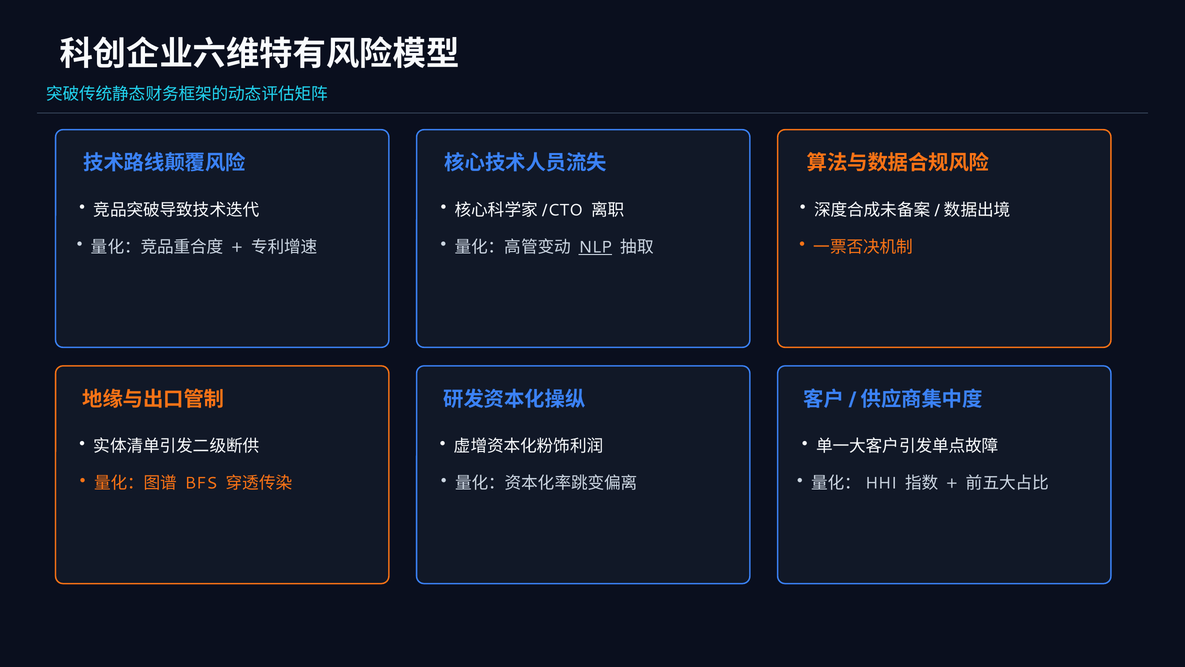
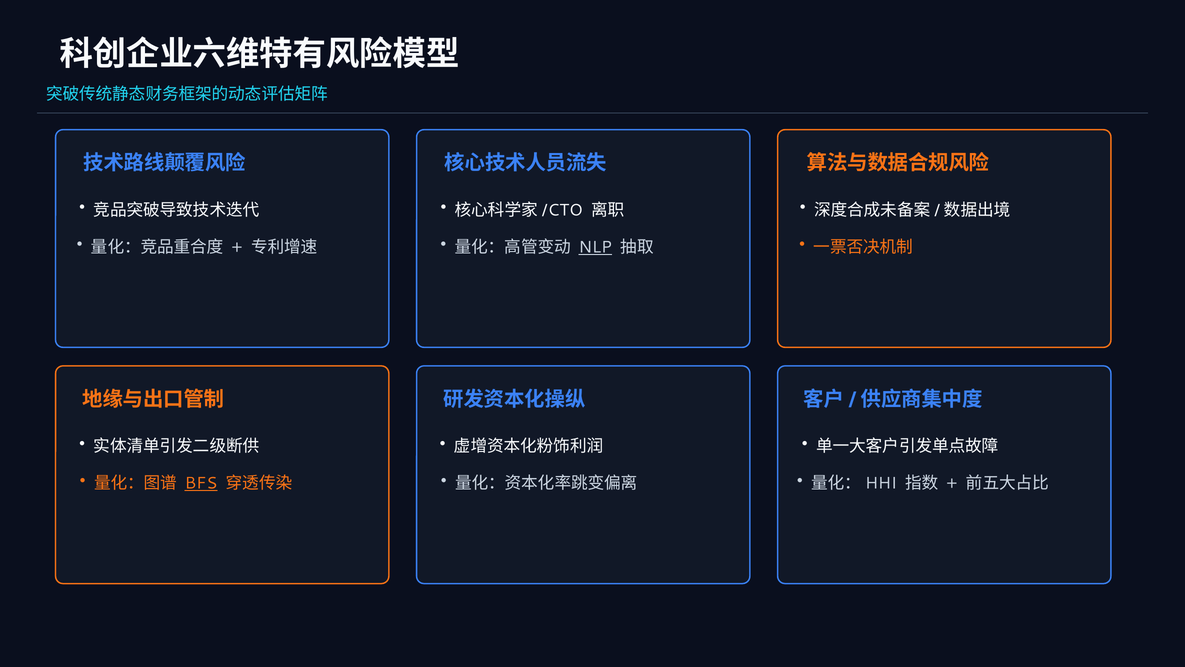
BFS underline: none -> present (201, 483)
